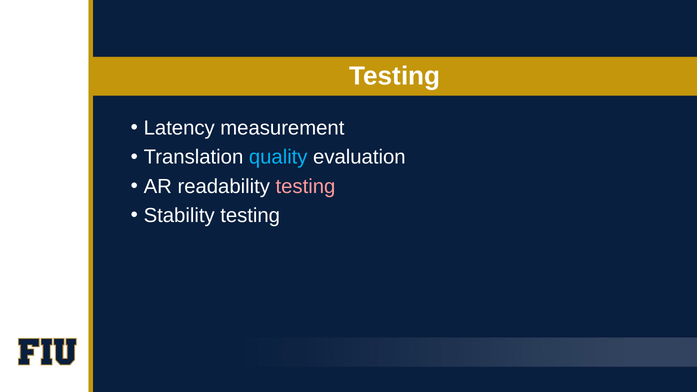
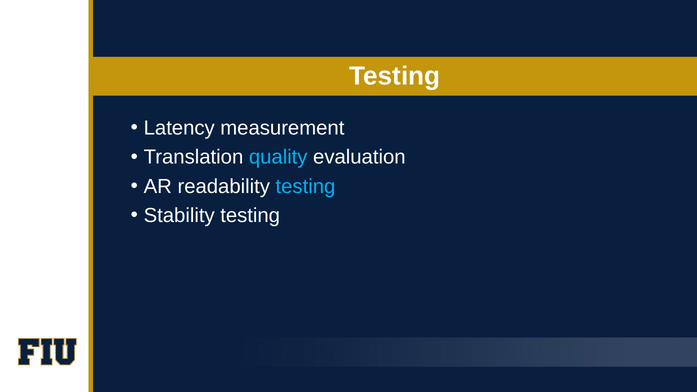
testing colour: pink -> light blue (305, 186)
